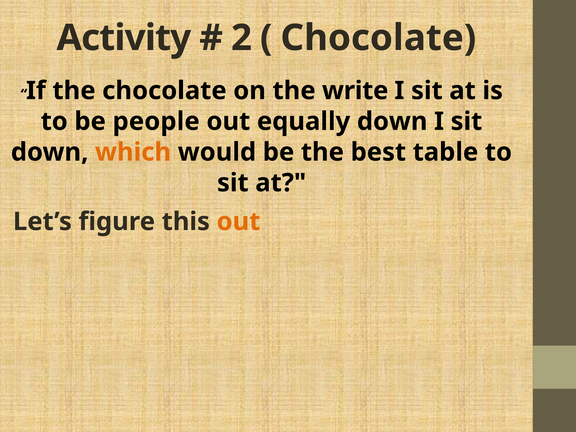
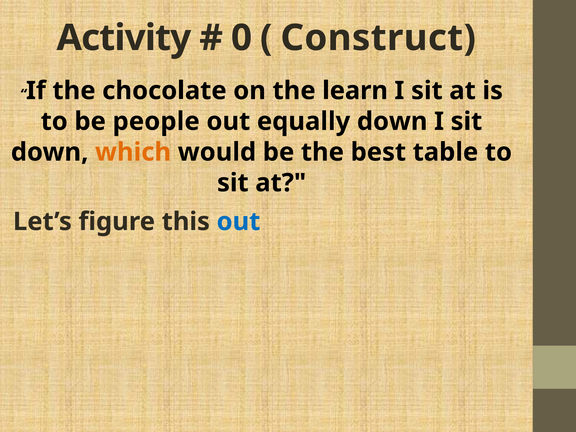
2: 2 -> 0 (242, 38)
Chocolate: Chocolate -> Construct (378, 38)
write: write -> learn (355, 91)
out colour: orange -> blue (238, 222)
